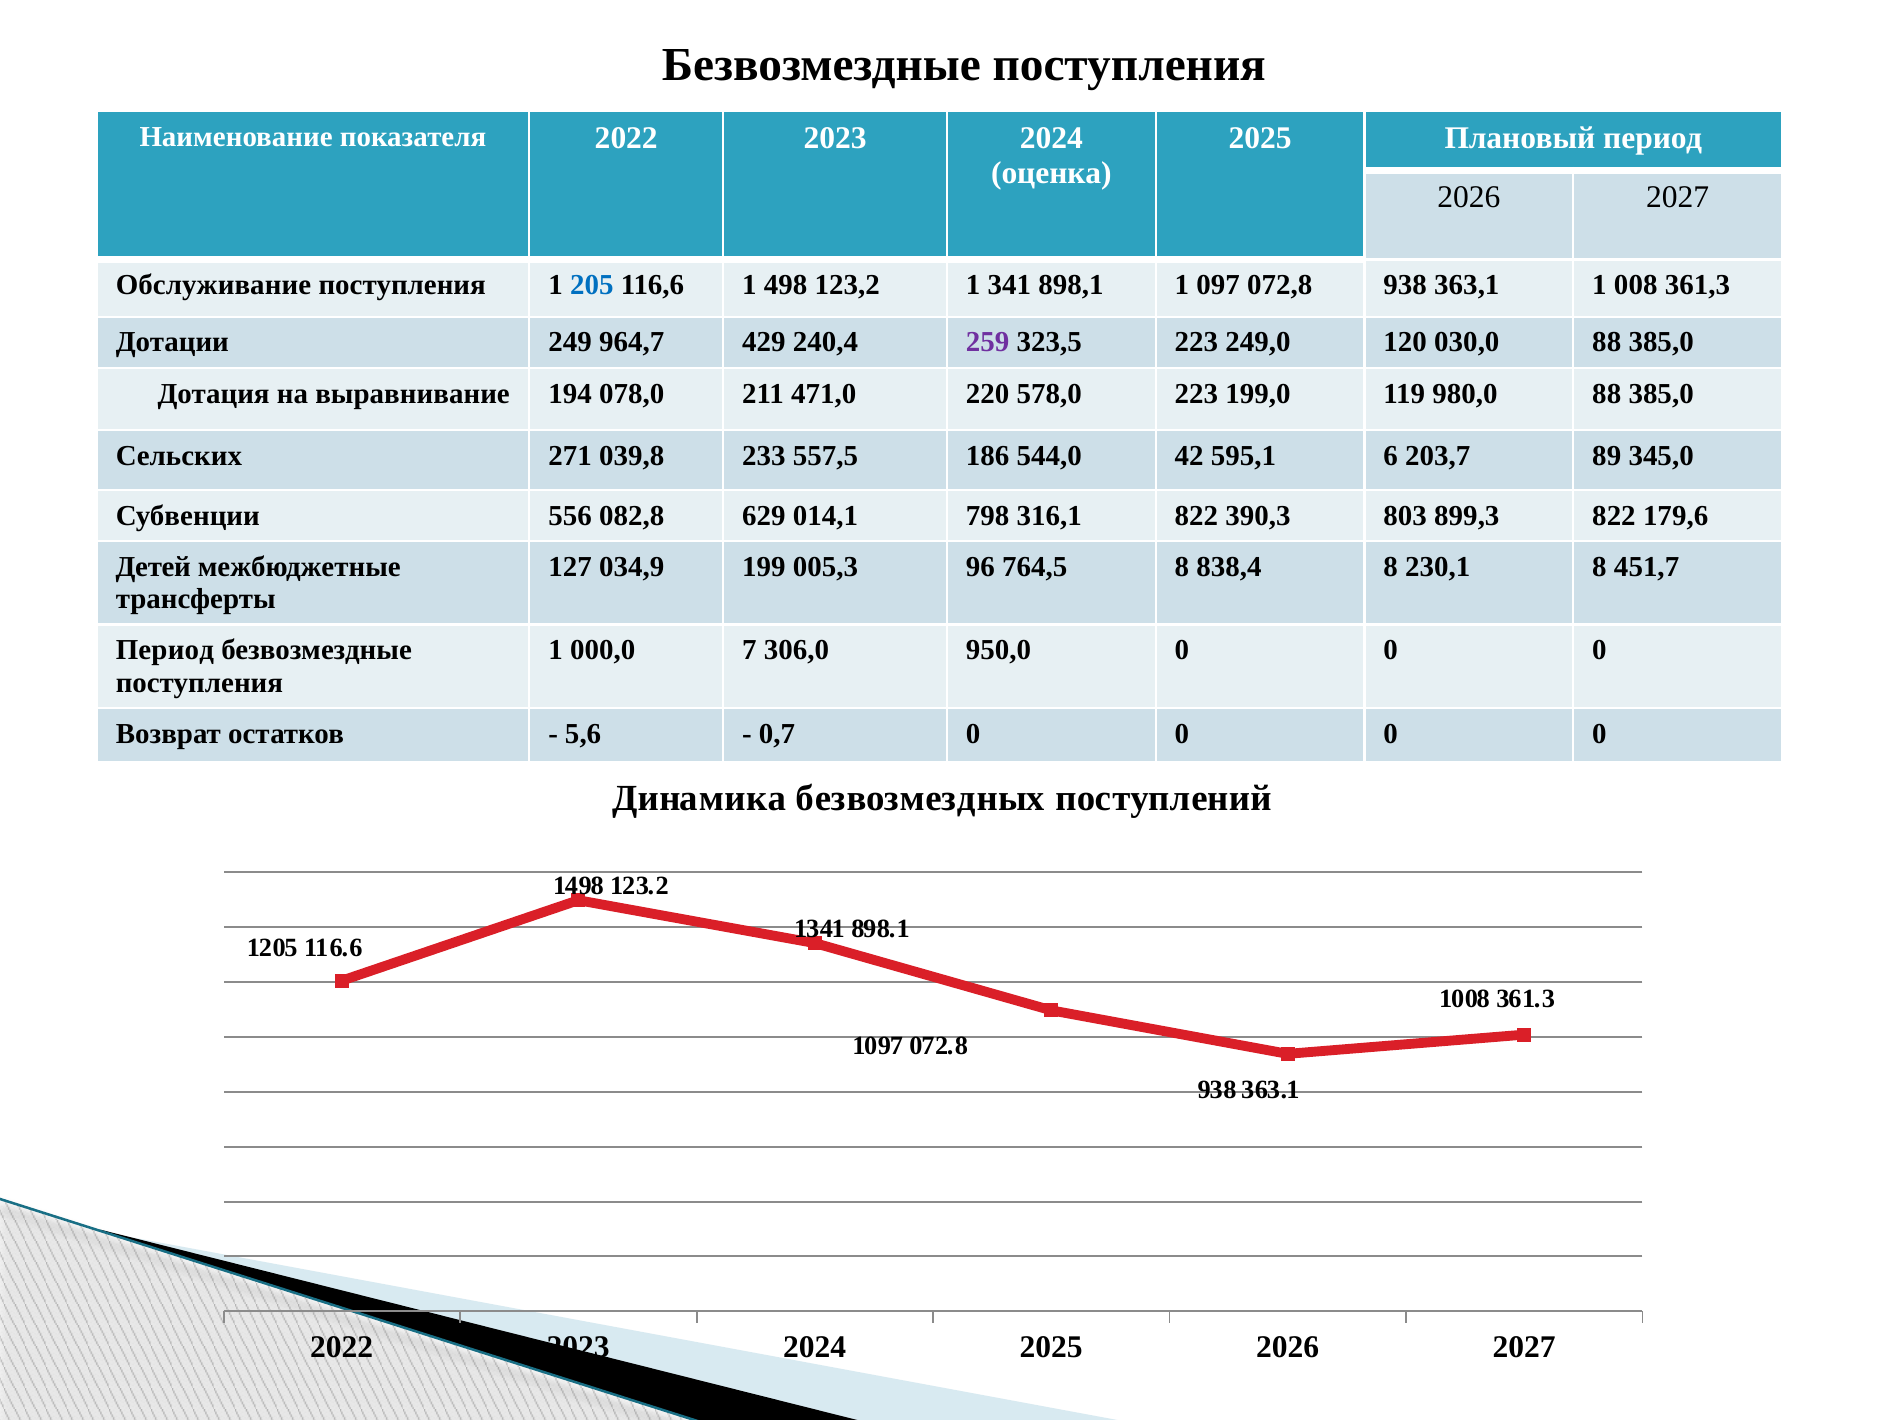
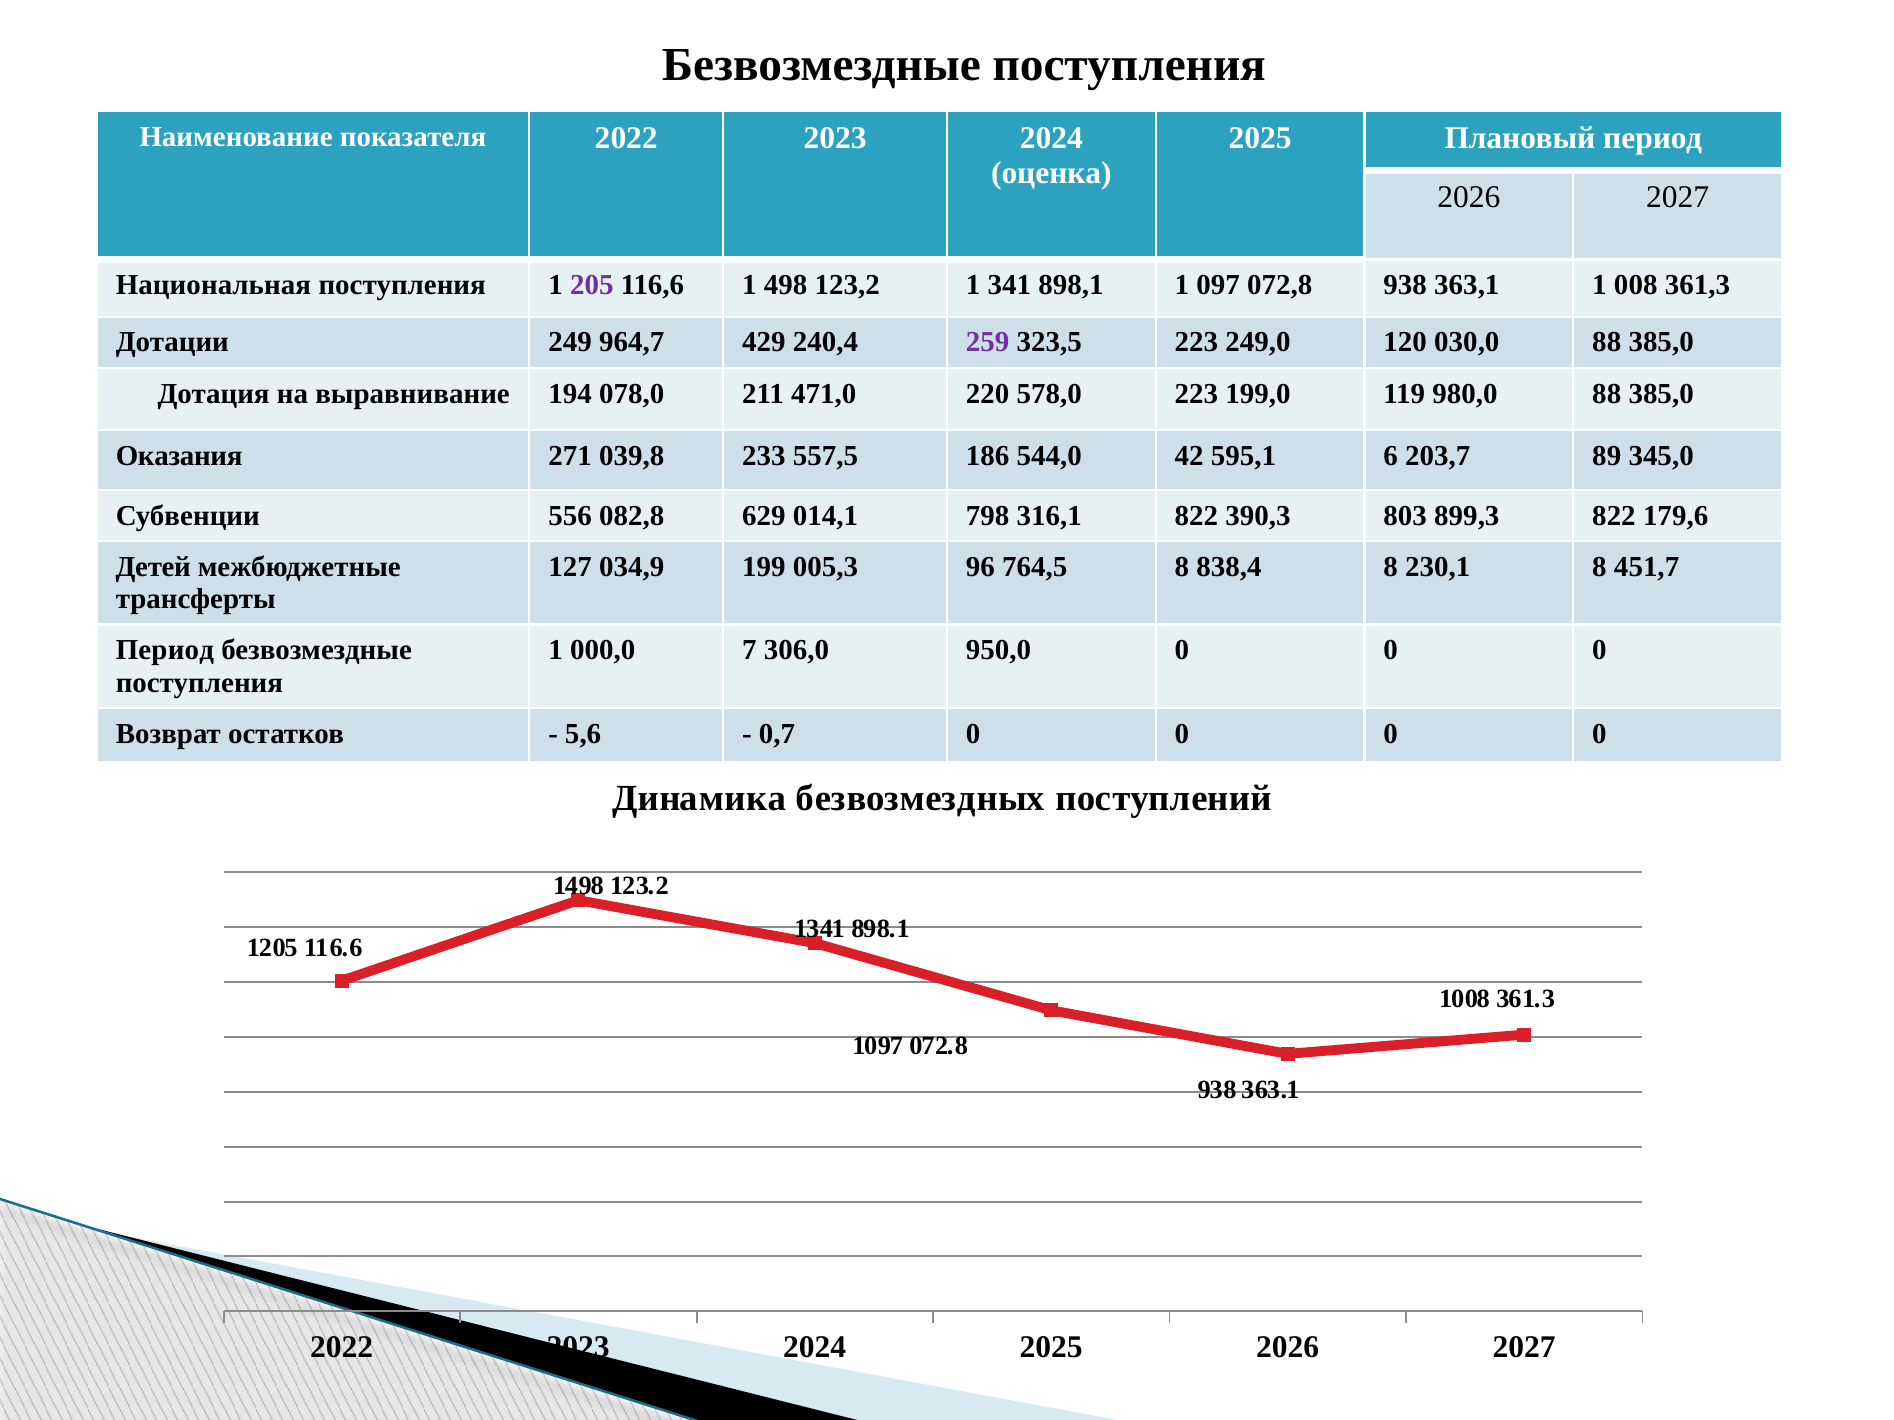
Обслуживание: Обслуживание -> Национальная (213, 285)
205 colour: blue -> purple (592, 285)
Сельских: Сельских -> Оказания (179, 456)
